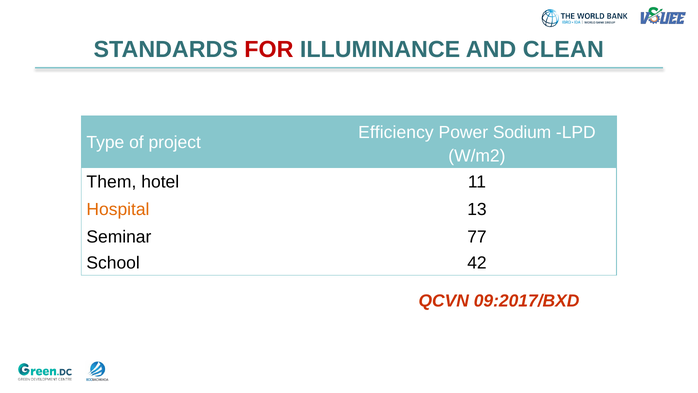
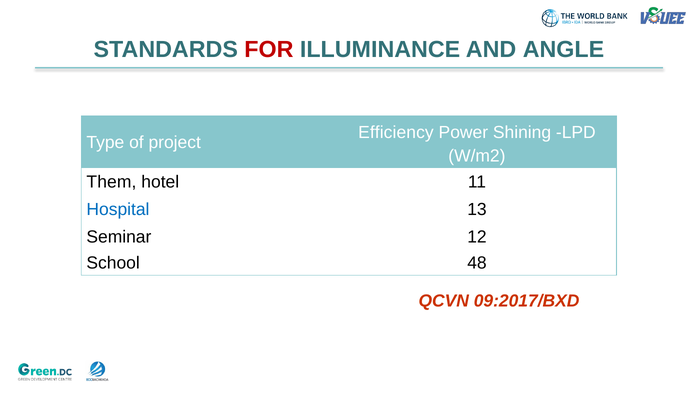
CLEAN: CLEAN -> ANGLE (563, 50)
Sodium: Sodium -> Shining (522, 132)
Hospital colour: orange -> blue (118, 209)
77: 77 -> 12 (477, 237)
42: 42 -> 48 (477, 263)
